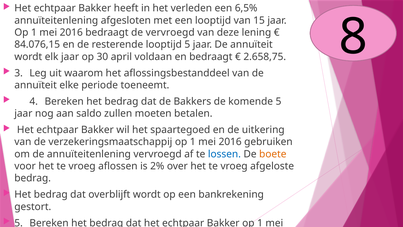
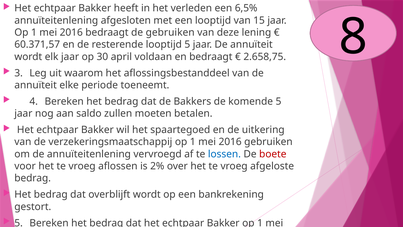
de vervroegd: vervroegd -> gebruiken (170, 32)
84.076,15: 84.076,15 -> 60.371,57 (37, 45)
boete colour: orange -> red (273, 154)
